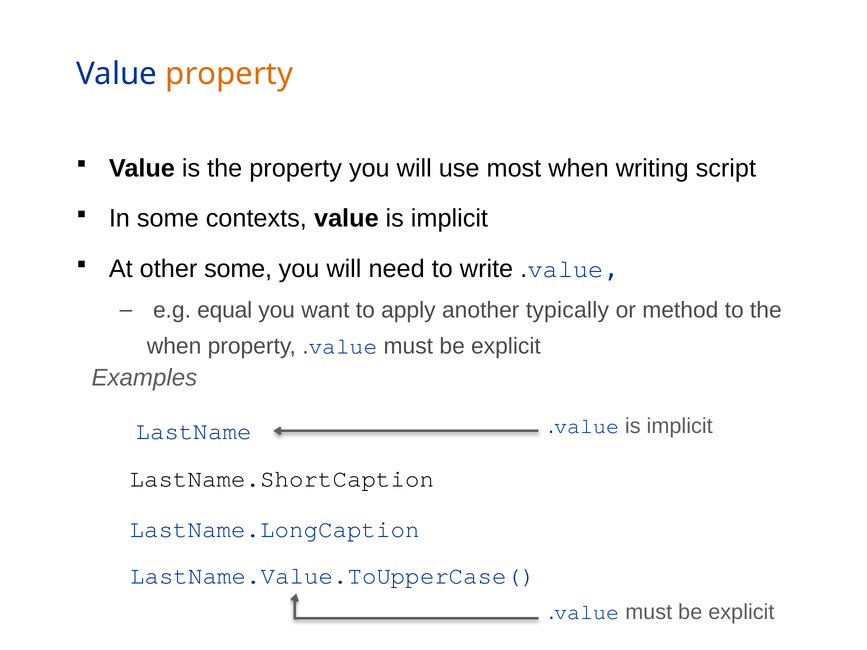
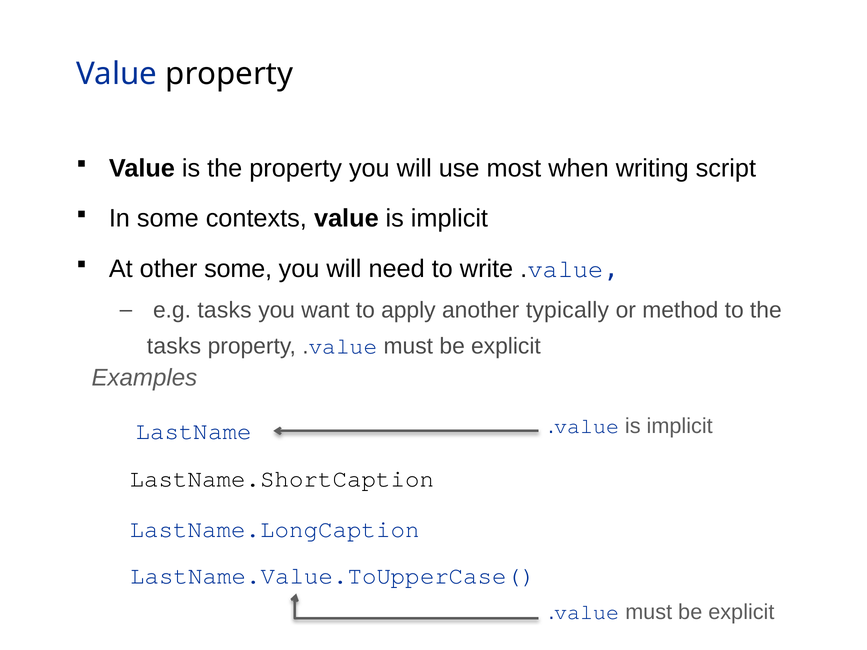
property colour: orange -> black (229, 74)
e.g equal: equal -> tasks (225, 311)
when: when -> tasks (174, 346)
